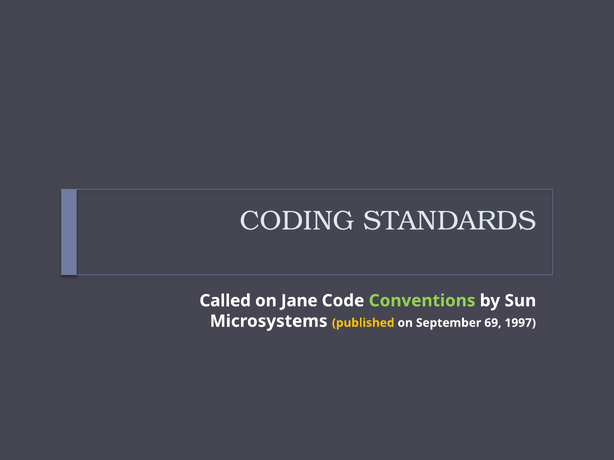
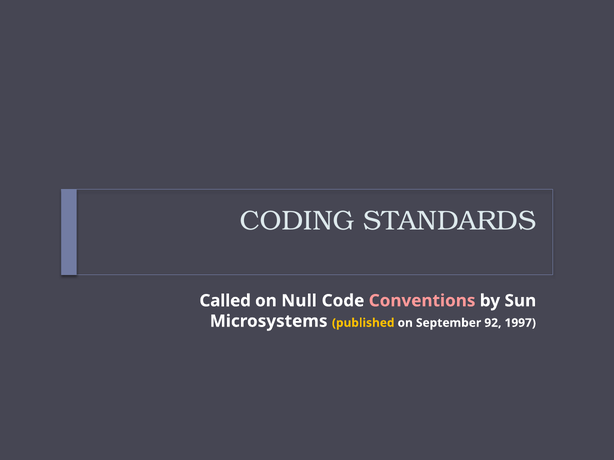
Jane: Jane -> Null (299, 301)
Conventions colour: light green -> pink (422, 301)
69: 69 -> 92 (493, 323)
